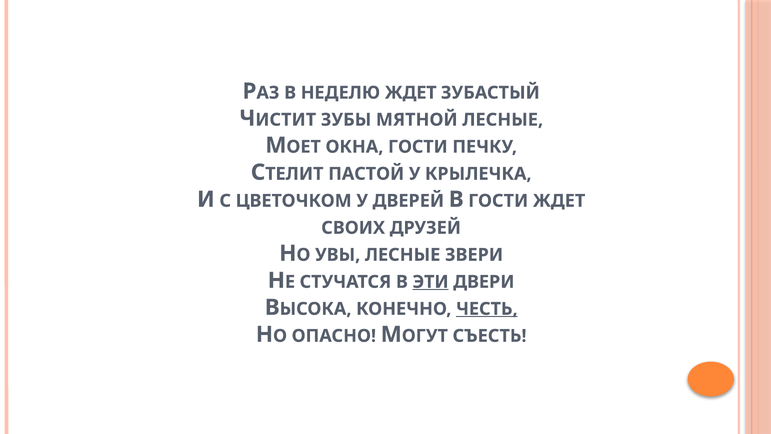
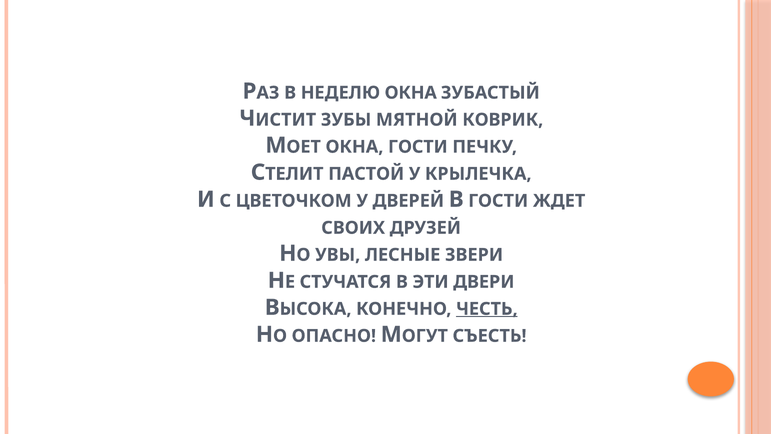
НЕДЕЛЮ ЖДЕТ: ЖДЕТ -> ОКНА (411, 93)
МЯТНОЙ ЛЕСНЫЕ: ЛЕСНЫЕ -> КОВРИК (503, 120)
ЭТИ underline: present -> none (431, 282)
